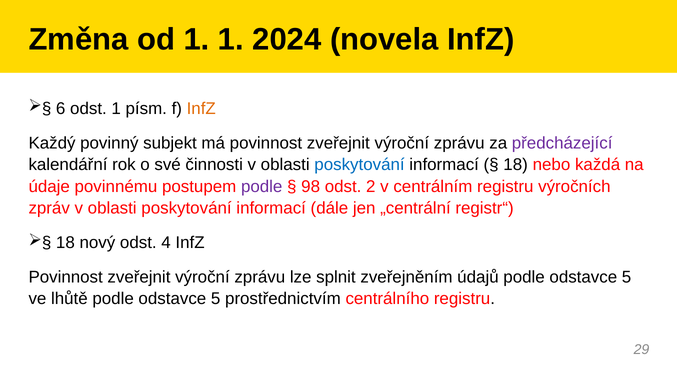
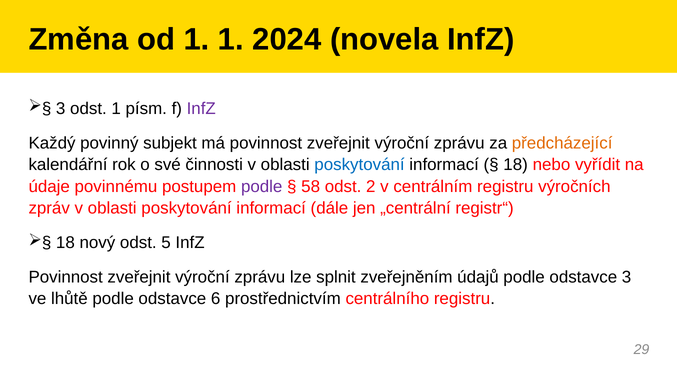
6: 6 -> 3 (61, 109)
InfZ colour: orange -> purple (201, 109)
předcházející colour: purple -> orange (562, 143)
každá: každá -> vyřídit (598, 165)
98: 98 -> 58 (311, 186)
4: 4 -> 5 (166, 243)
údajů podle odstavce 5: 5 -> 3 (627, 277)
lhůtě podle odstavce 5: 5 -> 6 (216, 299)
